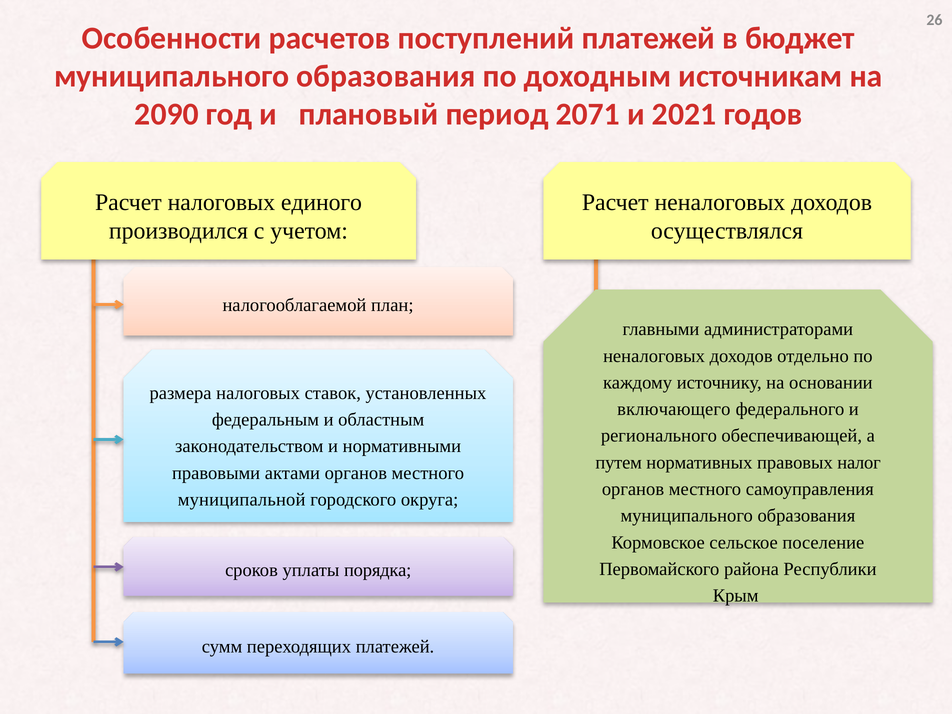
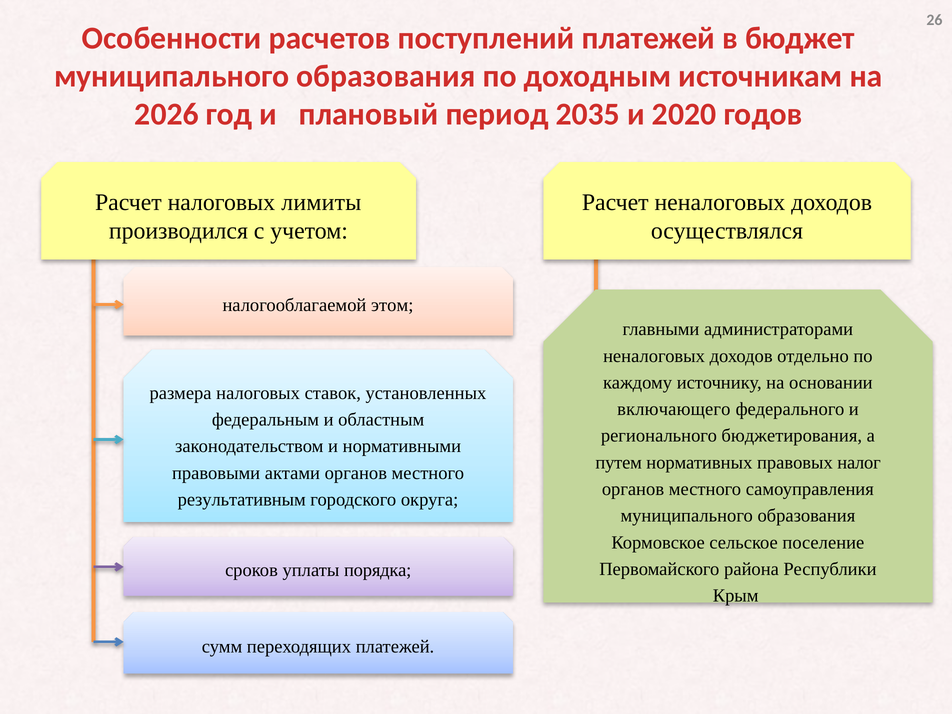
2090: 2090 -> 2026 (167, 114)
2071: 2071 -> 2035 (588, 114)
2021: 2021 -> 2020 (684, 114)
единого: единого -> лимиты (321, 202)
план: план -> этом (392, 305)
обеспечивающей: обеспечивающей -> бюджетирования (792, 436)
муниципальной: муниципальной -> результативным (242, 500)
